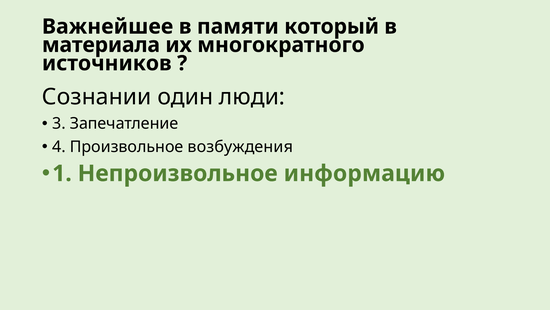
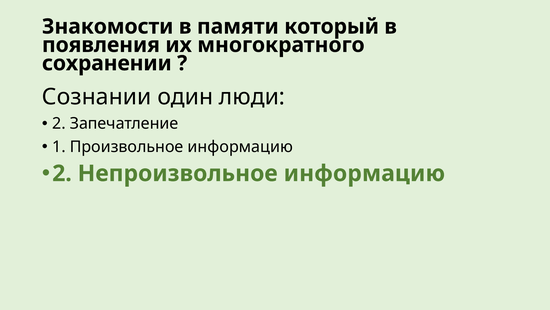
Важнейшее: Важнейшее -> Знакомости (108, 27)
материала: материала -> появления (101, 45)
источников: источников -> сохранении (107, 63)
3: 3 -> 2 (59, 123)
4: 4 -> 1 (59, 146)
Произвольное возбуждения: возбуждения -> информацию (240, 146)
1: 1 -> 2 (62, 173)
